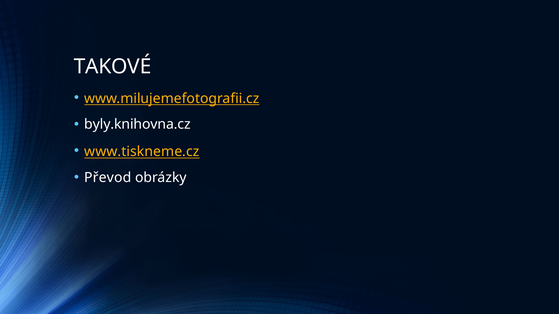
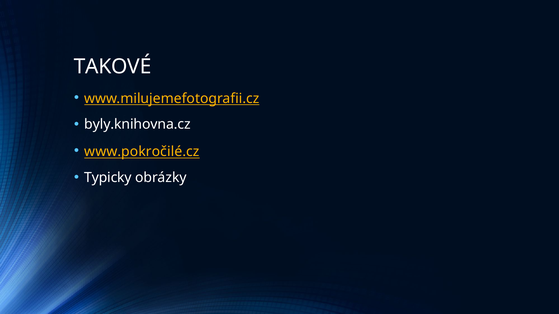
www.tiskneme.cz: www.tiskneme.cz -> www.pokročilé.cz (142, 152)
Převod: Převod -> Typicky (108, 178)
